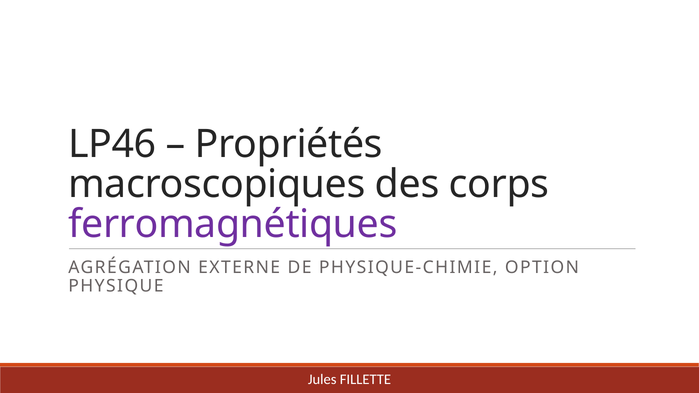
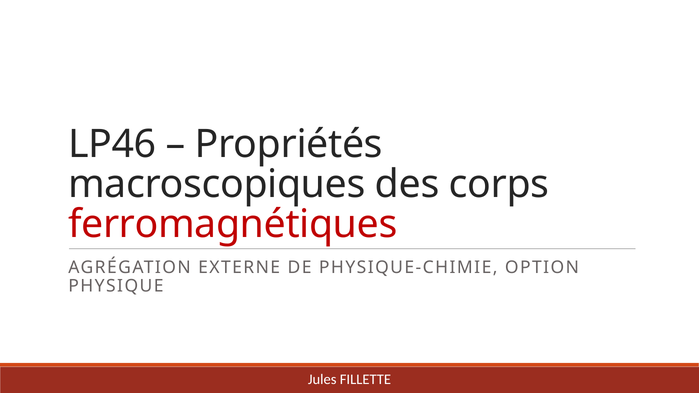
ferromagnétiques colour: purple -> red (233, 224)
